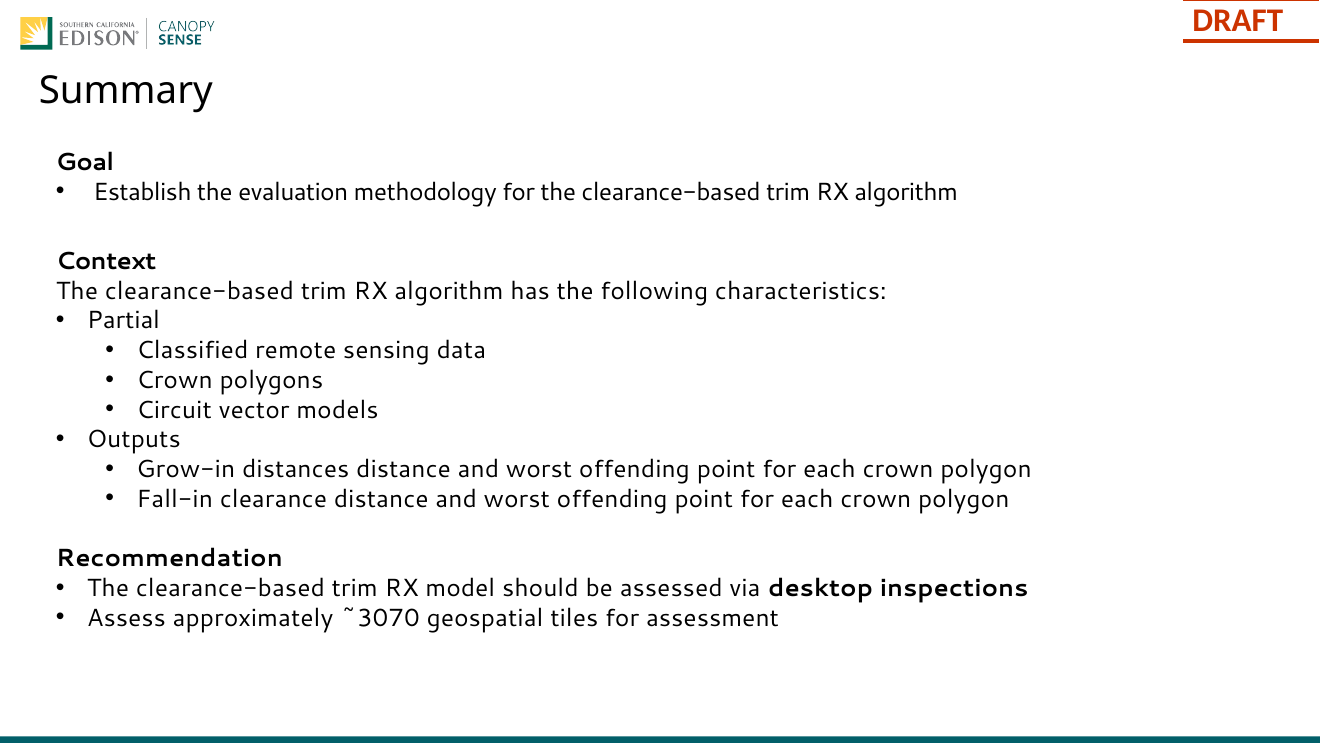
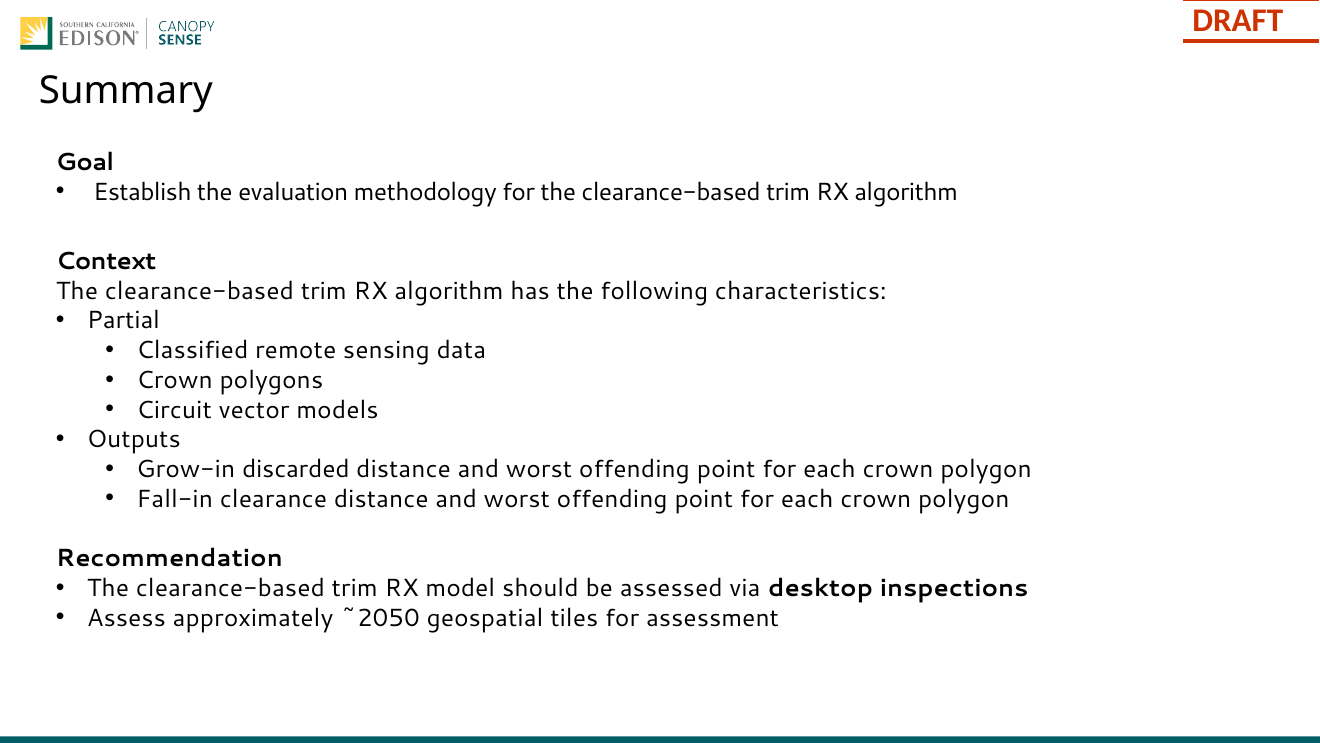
distances: distances -> discarded (296, 469)
~3070: ~3070 -> ~2050 (380, 618)
